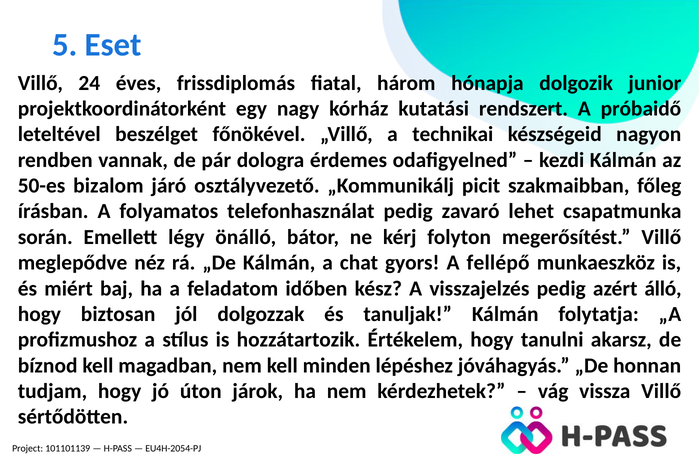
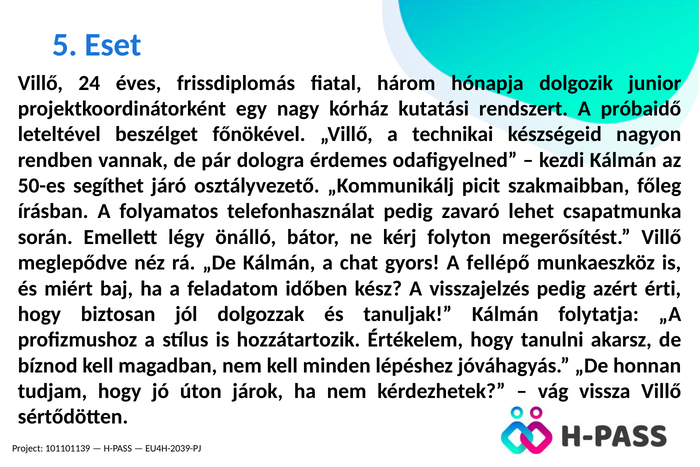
bizalom: bizalom -> segíthet (109, 186)
álló: álló -> érti (663, 288)
EU4H-2054-PJ: EU4H-2054-PJ -> EU4H-2039-PJ (173, 448)
